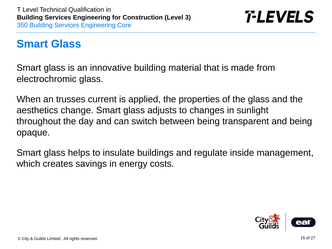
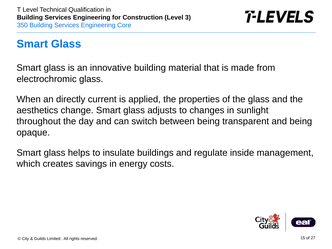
trusses: trusses -> directly (71, 99)
